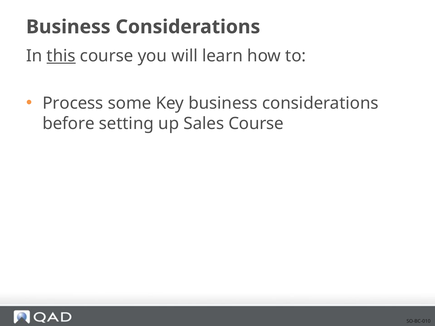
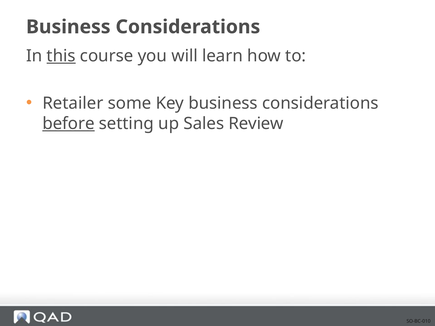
Process: Process -> Retailer (73, 103)
before underline: none -> present (69, 124)
Sales Course: Course -> Review (256, 124)
